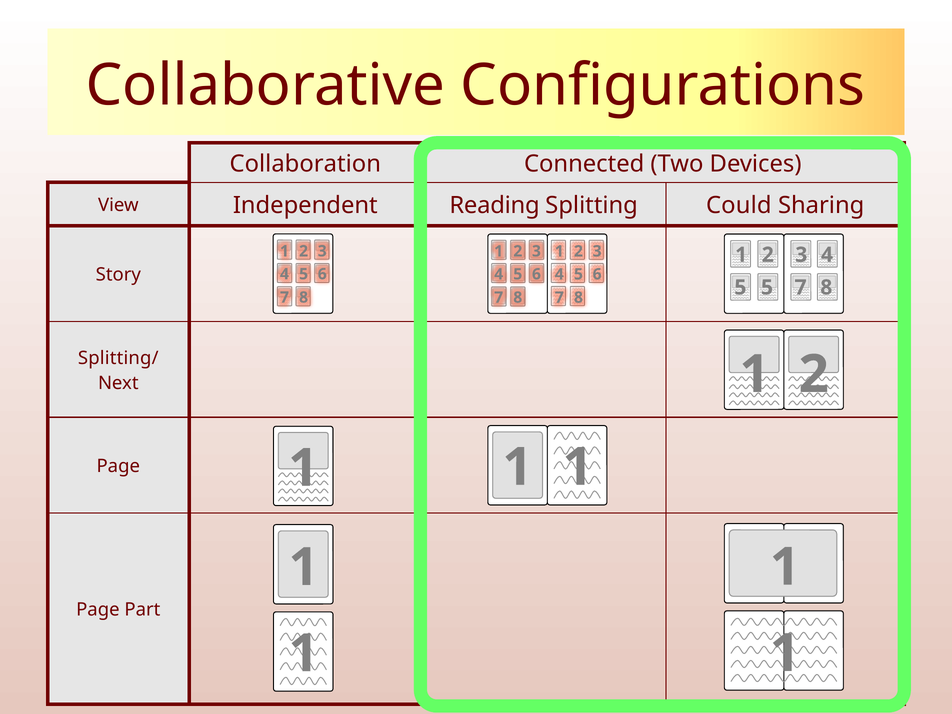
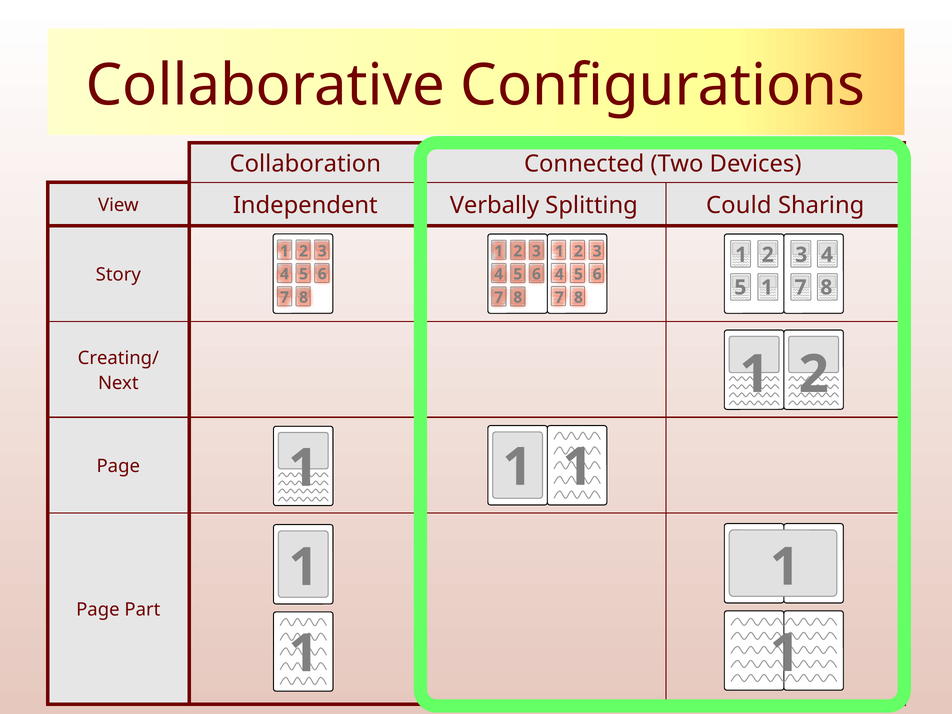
Reading: Reading -> Verbally (494, 205)
5 5: 5 -> 1 (767, 287)
Splitting/: Splitting/ -> Creating/ (118, 358)
